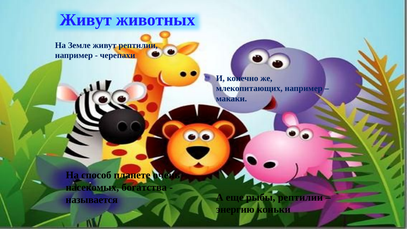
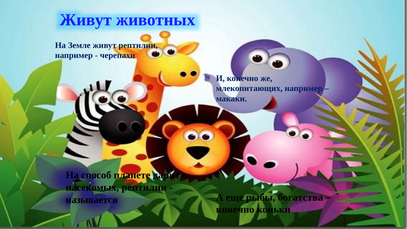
очень: очень -> дарит (166, 175)
насекомых богатства: богатства -> рептилии (144, 187)
рыбы рептилии: рептилии -> богатства (300, 197)
энергию: энергию -> конечно (235, 209)
